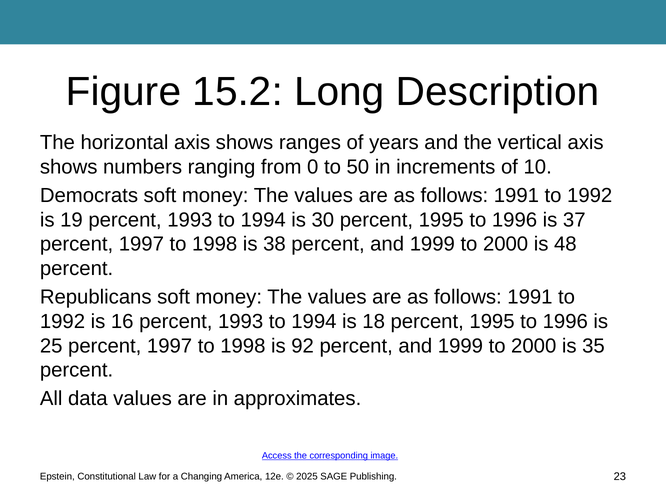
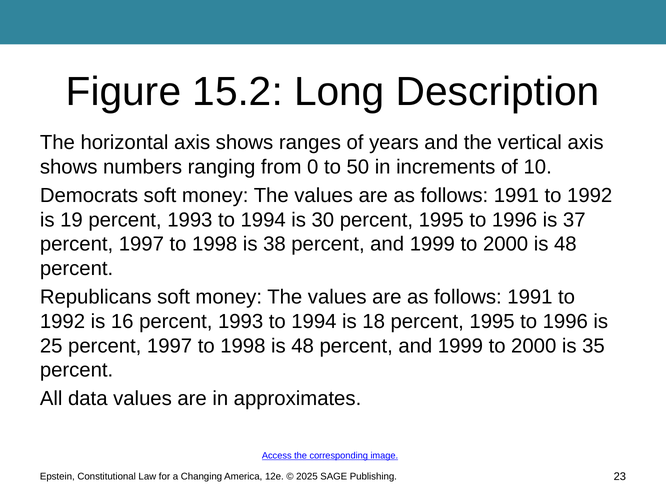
1998 is 92: 92 -> 48 (303, 346)
